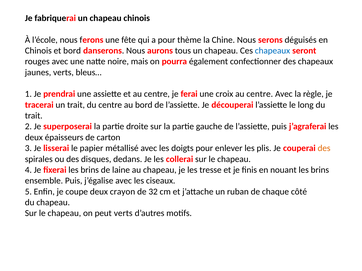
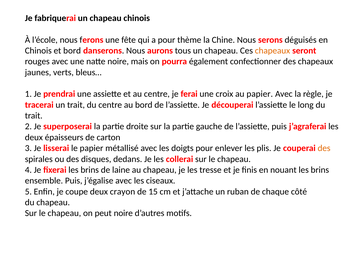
chapeaux colour: blue -> orange (273, 51)
croix au centre: centre -> papier (260, 94)
32: 32 -> 15 (153, 192)
peut verts: verts -> noire (123, 214)
